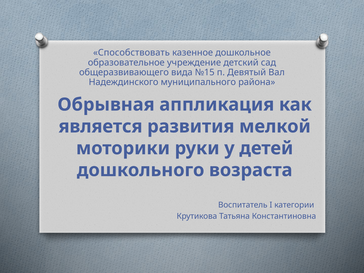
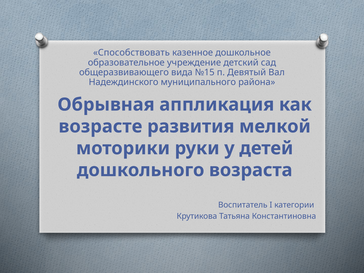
является: является -> возрасте (100, 126)
